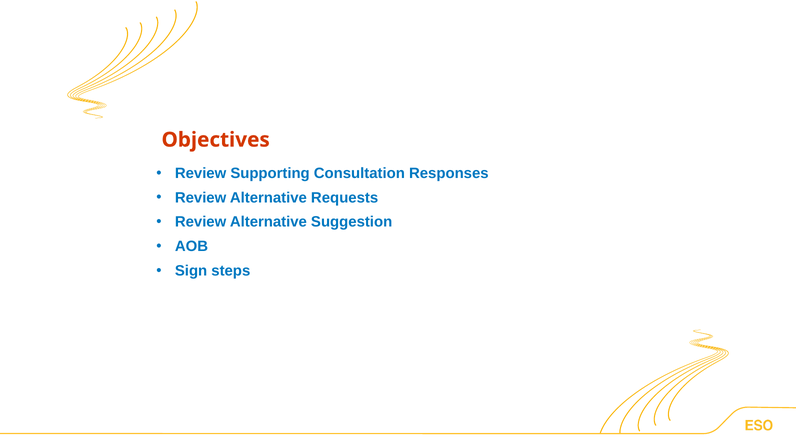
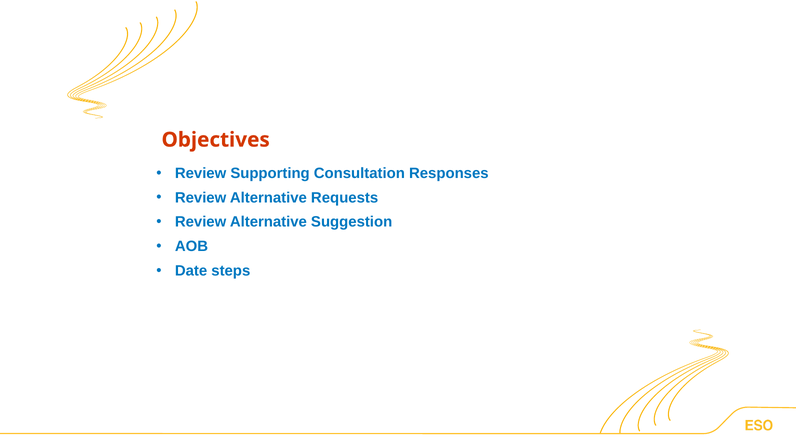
Sign: Sign -> Date (191, 271)
